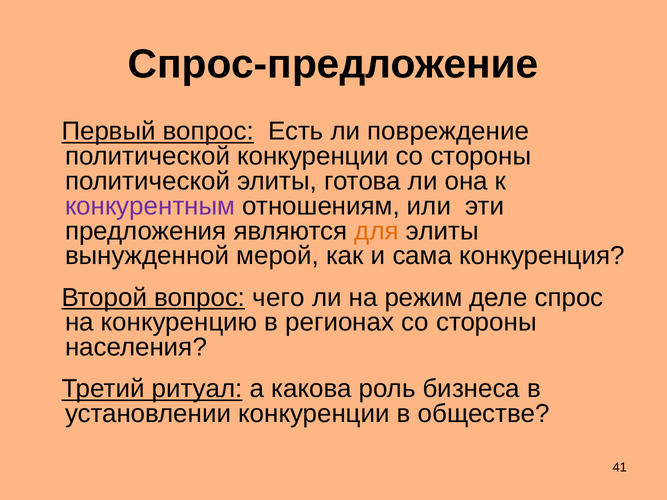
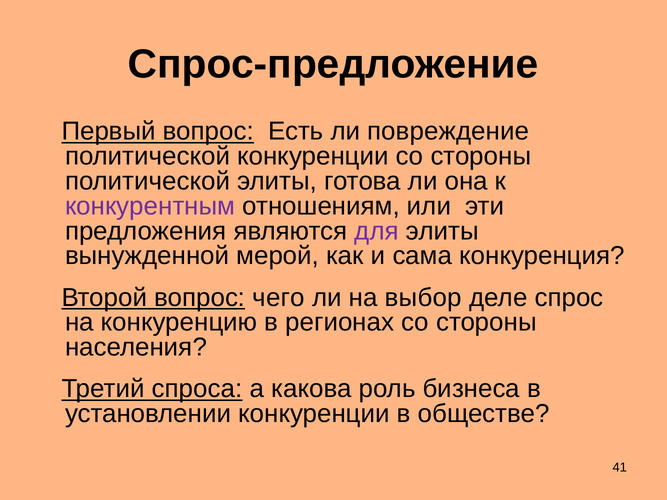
для colour: orange -> purple (377, 231)
режим: режим -> выбор (423, 298)
ритуал: ритуал -> спроса (197, 389)
